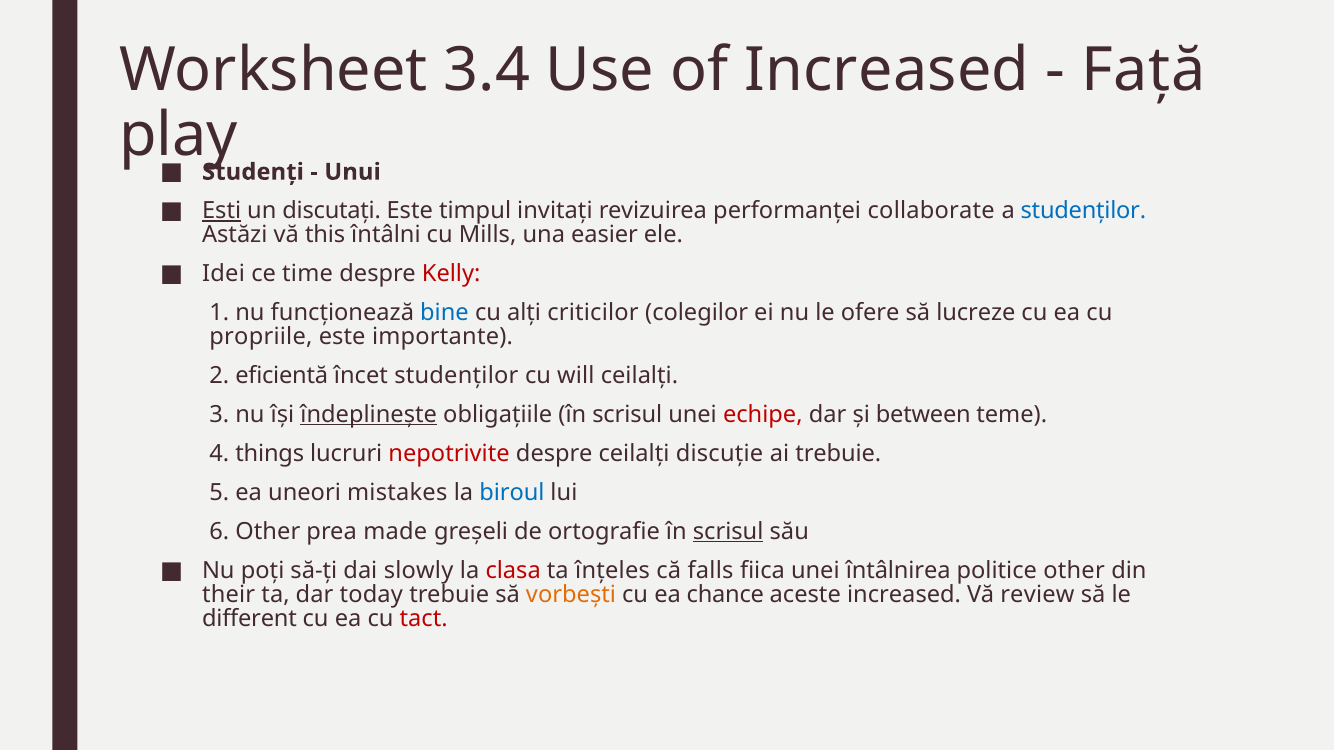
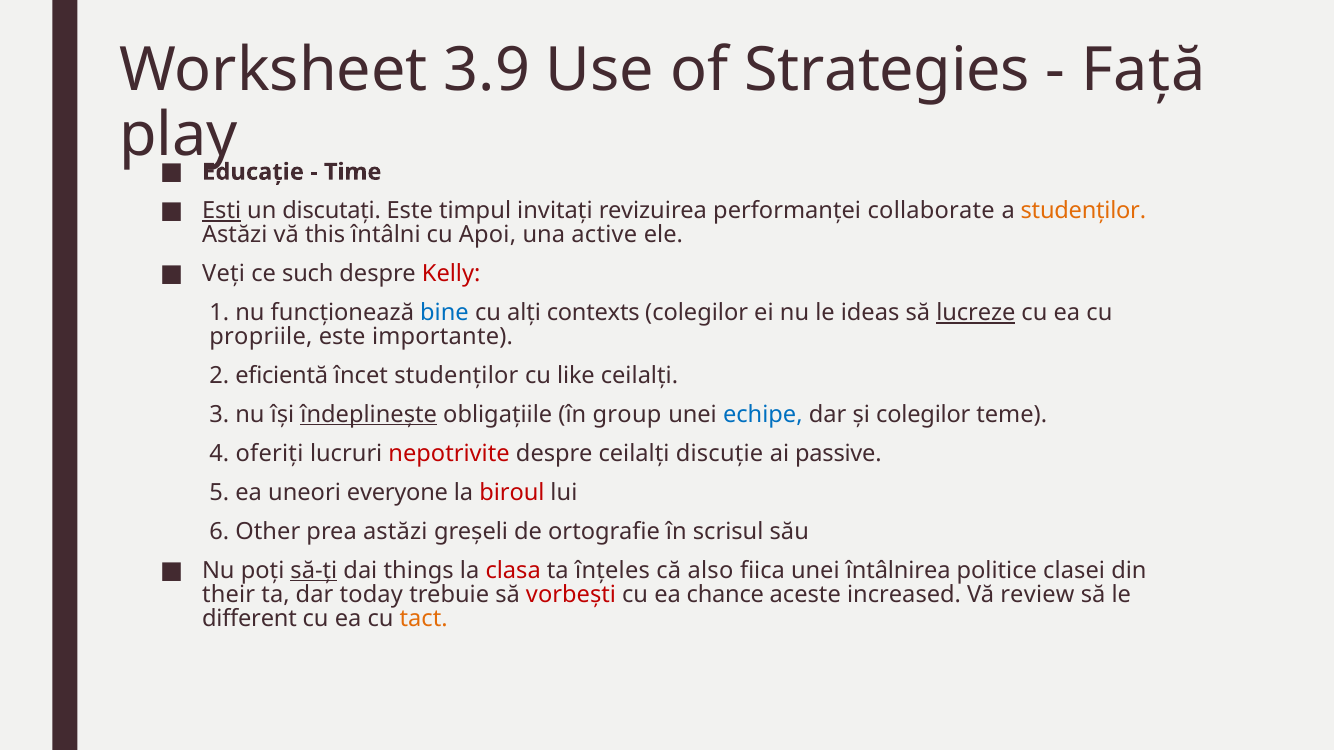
3.4: 3.4 -> 3.9 (487, 70)
of Increased: Increased -> Strategies (887, 70)
Studenți: Studenți -> Educație (253, 172)
Unui: Unui -> Time (353, 172)
studenților colour: blue -> orange (1083, 211)
Mills: Mills -> Apoi (487, 235)
easier: easier -> active (604, 235)
Idei: Idei -> Veți (224, 274)
time: time -> such (308, 274)
criticilor: criticilor -> contexts (593, 313)
ofere: ofere -> ideas (870, 313)
lucreze underline: none -> present (976, 313)
will: will -> like (576, 376)
obligațiile în scrisul: scrisul -> group (627, 415)
echipe colour: red -> blue (763, 415)
și between: between -> colegilor (923, 415)
things: things -> oferiți (270, 454)
ai trebuie: trebuie -> passive (838, 454)
mistakes: mistakes -> everyone (397, 493)
biroul colour: blue -> red (512, 493)
prea made: made -> astăzi (395, 532)
scrisul underline: present -> none (728, 532)
să-ți underline: none -> present (314, 571)
slowly: slowly -> things (419, 571)
falls: falls -> also (710, 571)
politice other: other -> clasei (1074, 571)
vorbești colour: orange -> red (571, 595)
tact colour: red -> orange (424, 619)
